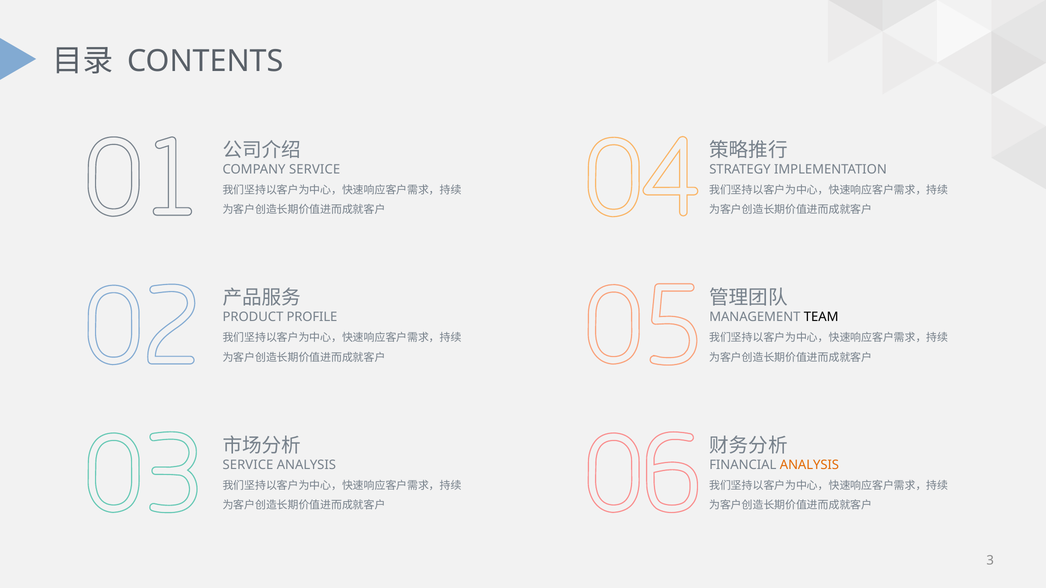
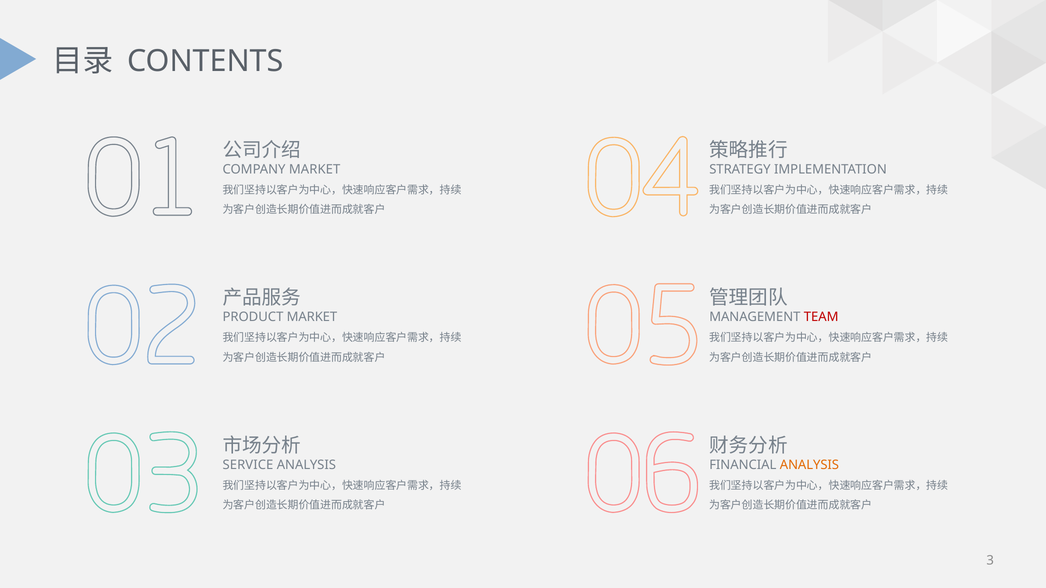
COMPANY SERVICE: SERVICE -> MARKET (315, 169)
PRODUCT PROFILE: PROFILE -> MARKET (312, 317)
TEAM colour: black -> red (821, 317)
